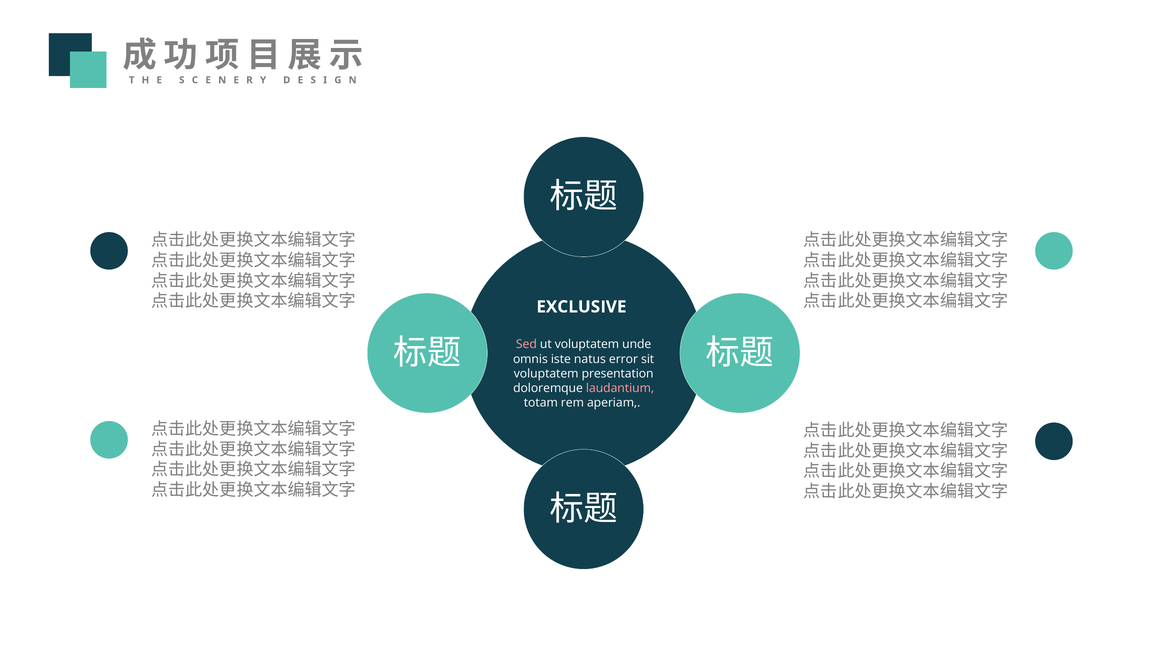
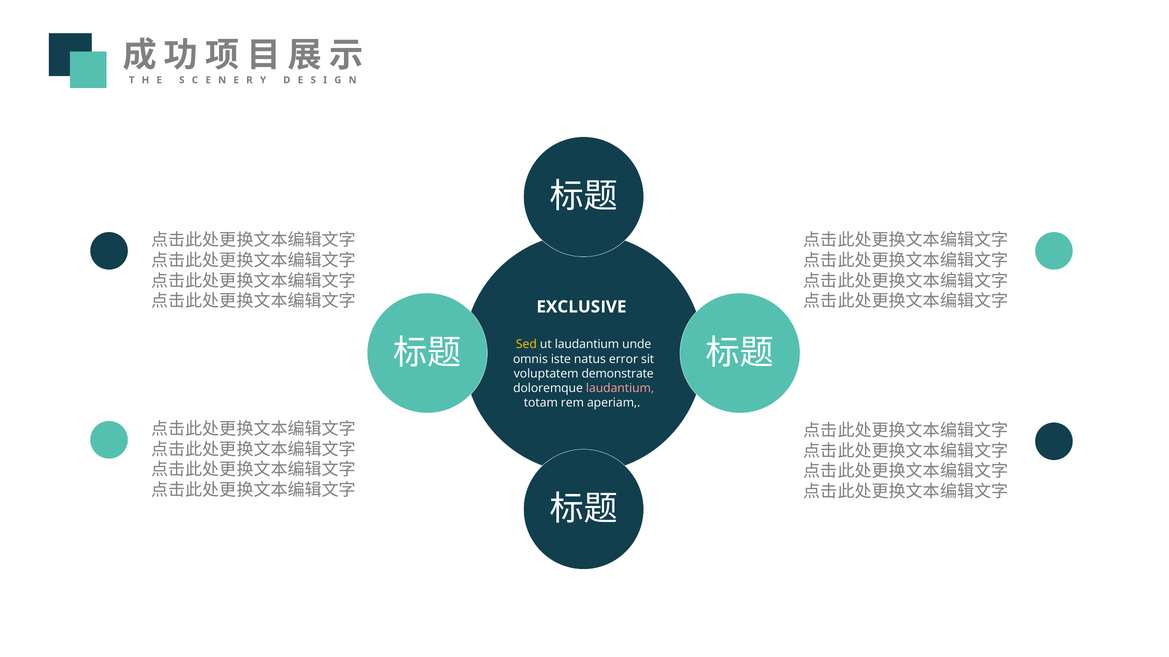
Sed colour: pink -> yellow (526, 345)
ut voluptatem: voluptatem -> laudantium (587, 345)
presentation: presentation -> demonstrate (618, 374)
